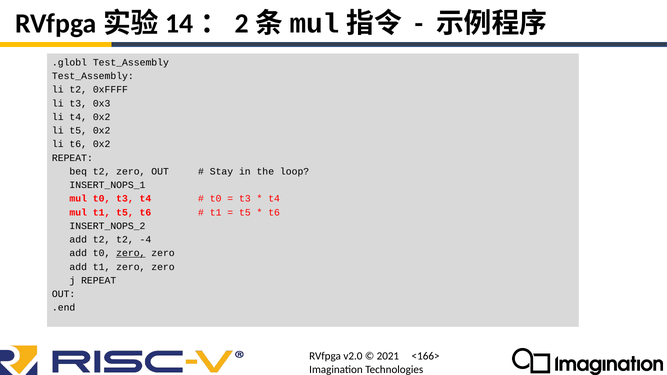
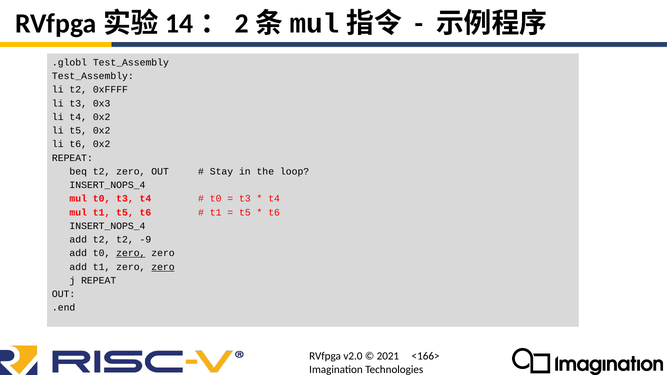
INSERT_NOPS_1: INSERT_NOPS_1 -> INSERT_NOPS_4 (107, 185)
INSERT_NOPS_2: INSERT_NOPS_2 -> INSERT_NOPS_4 (107, 226)
-4: -4 -> -9 (145, 240)
zero underline: none -> present (163, 267)
